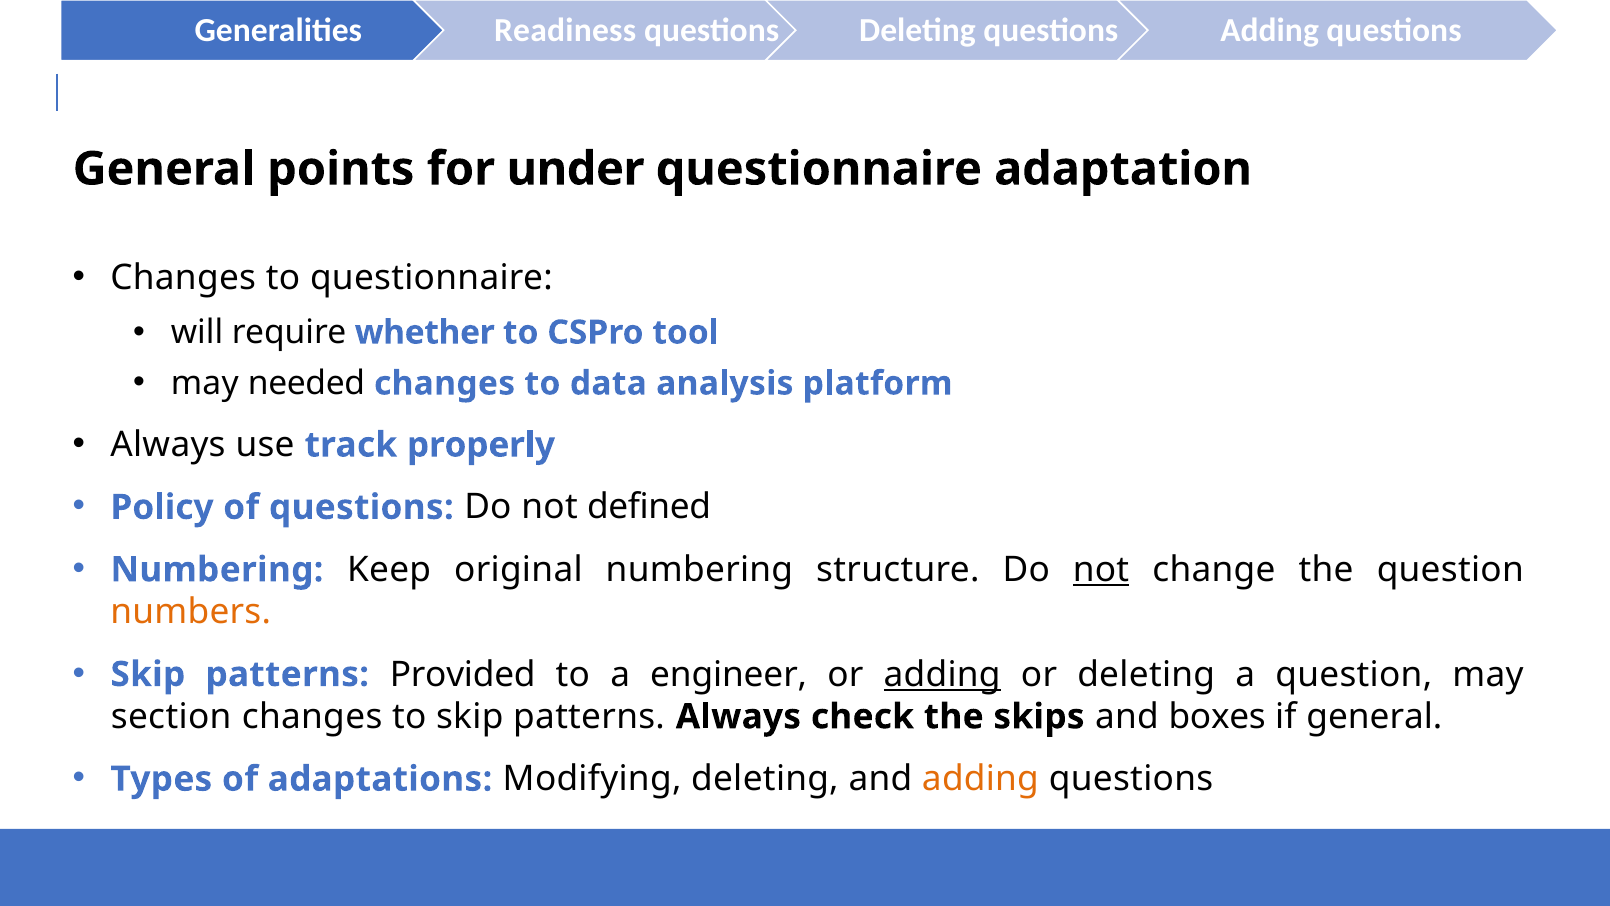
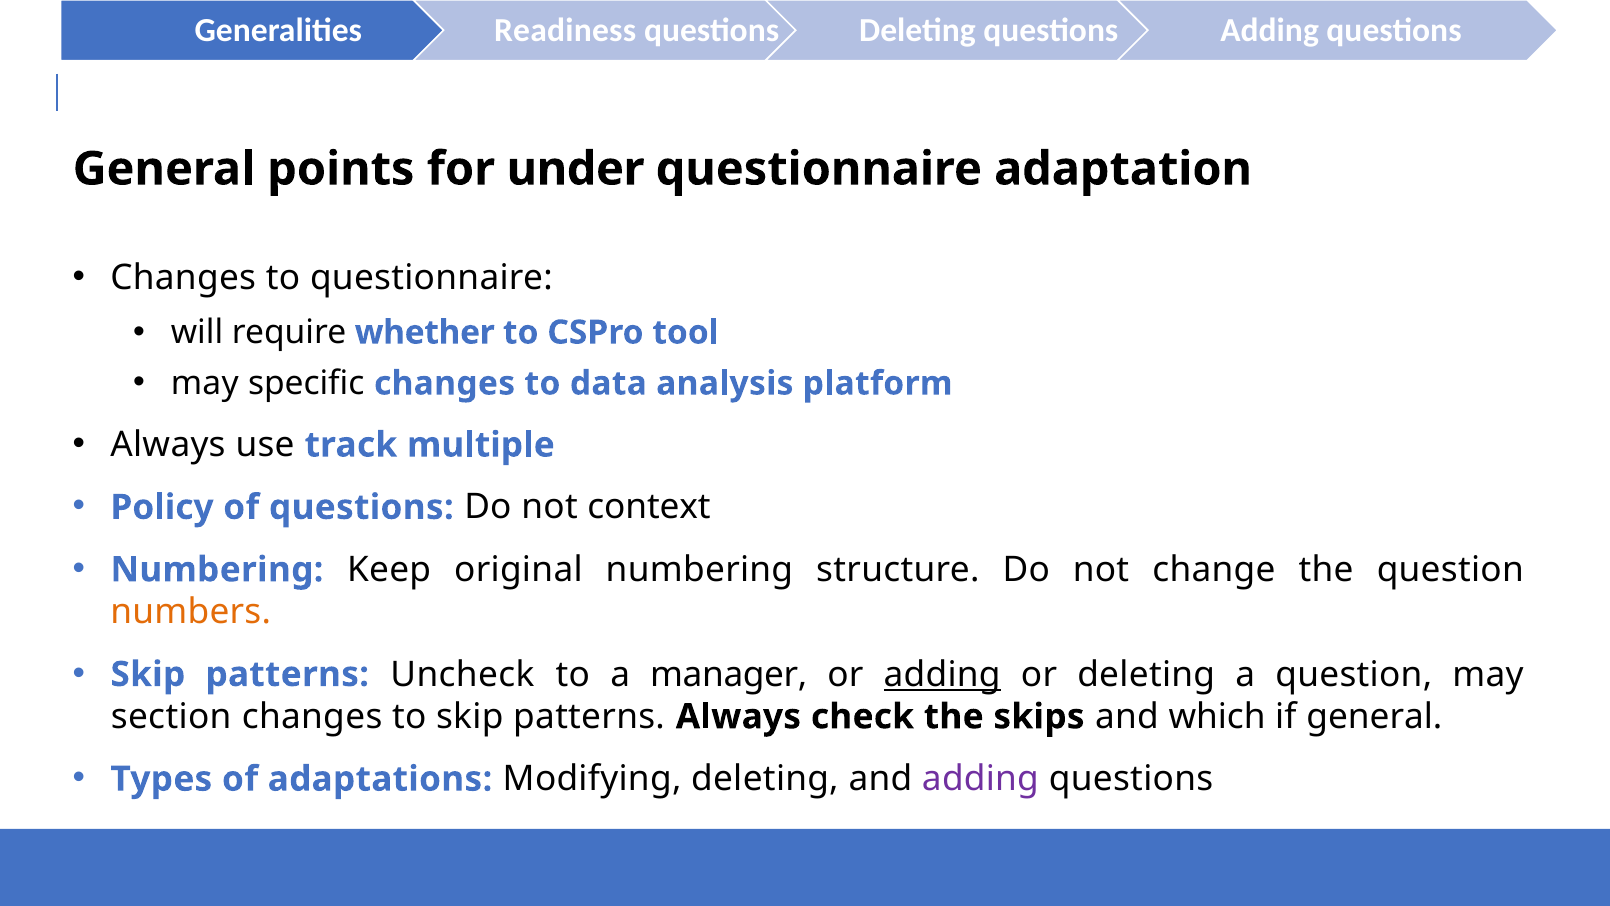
needed: needed -> specific (306, 383)
properly: properly -> multiple (481, 445)
defined: defined -> context (649, 507)
not underline: present -> none (1101, 569)
Provided: Provided -> Uncheck (462, 674)
engineer: engineer -> manager (729, 674)
boxes: boxes -> which (1217, 716)
adding colour: orange -> purple (980, 779)
